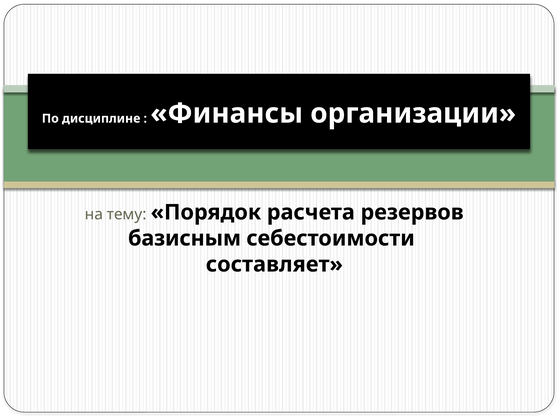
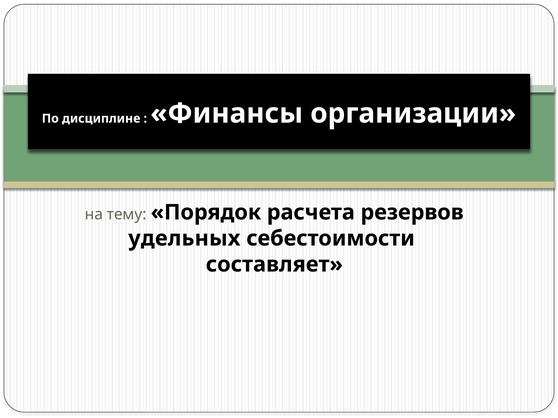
базисным: базисным -> удельных (184, 239)
